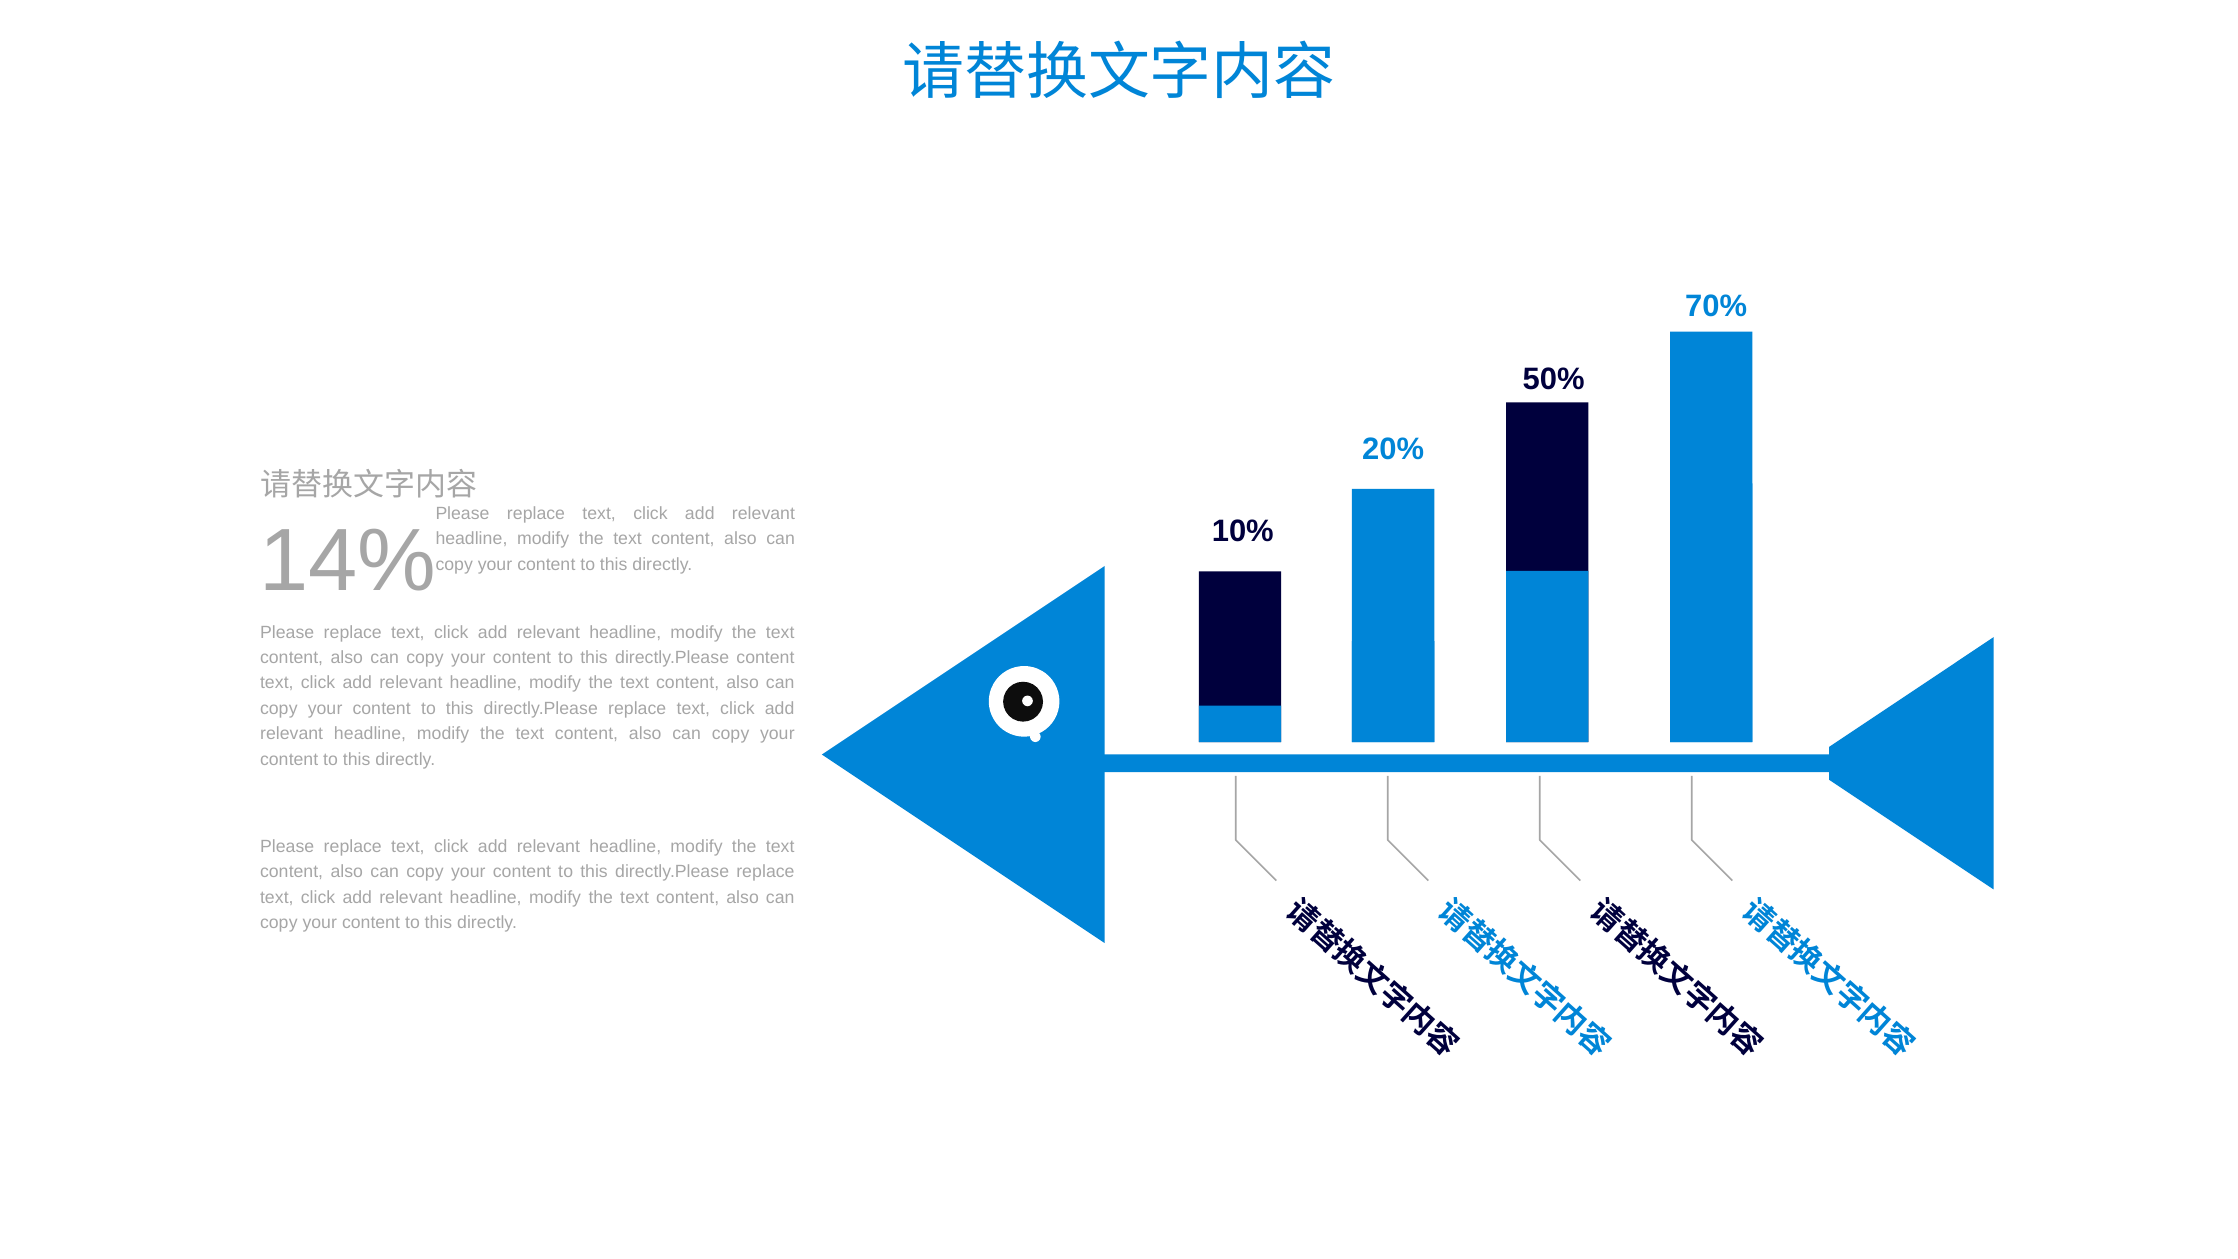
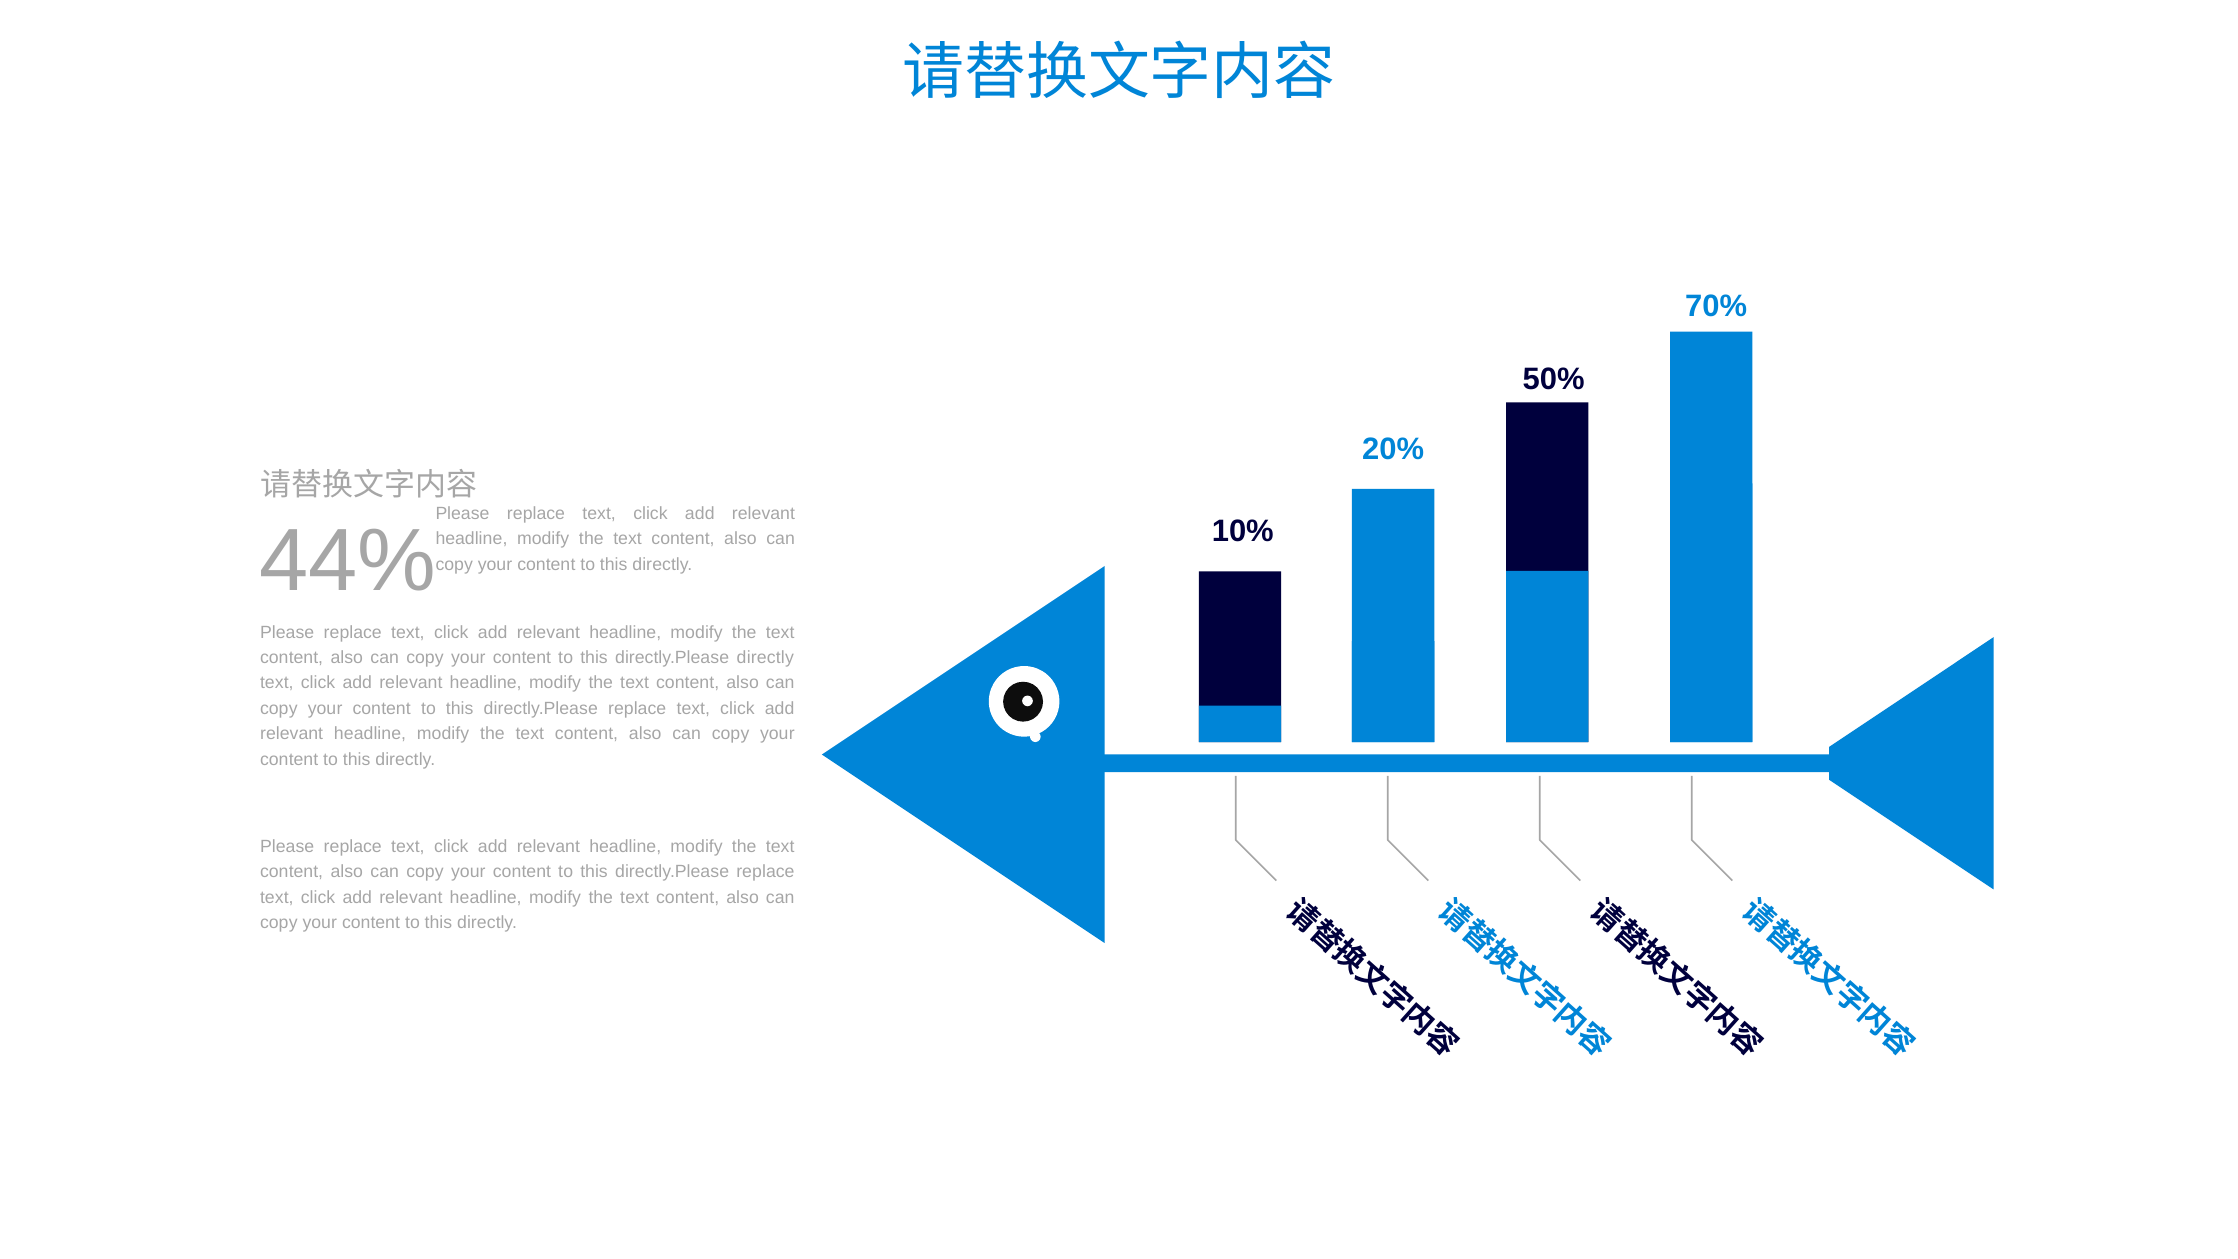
14%: 14% -> 44% (348, 561)
directly.Please content: content -> directly (765, 658)
